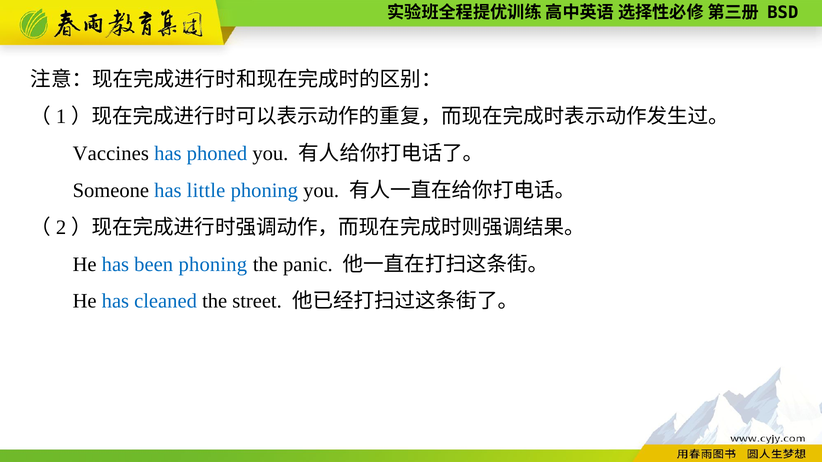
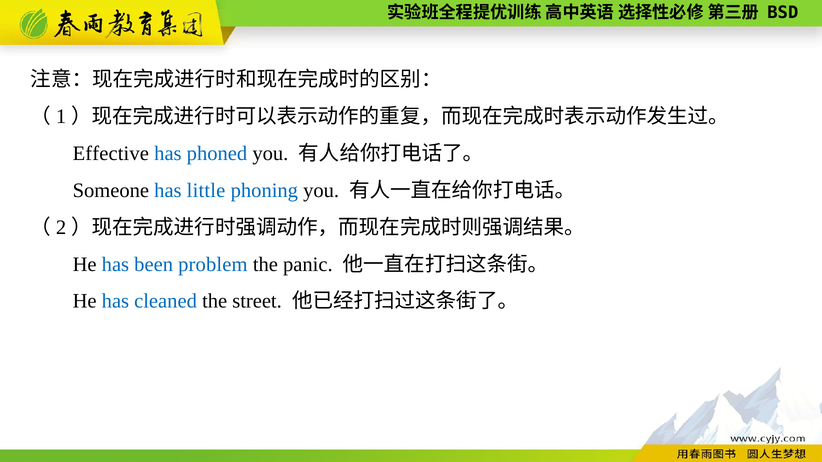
Vaccines: Vaccines -> Effective (111, 154)
been phoning: phoning -> problem (213, 264)
